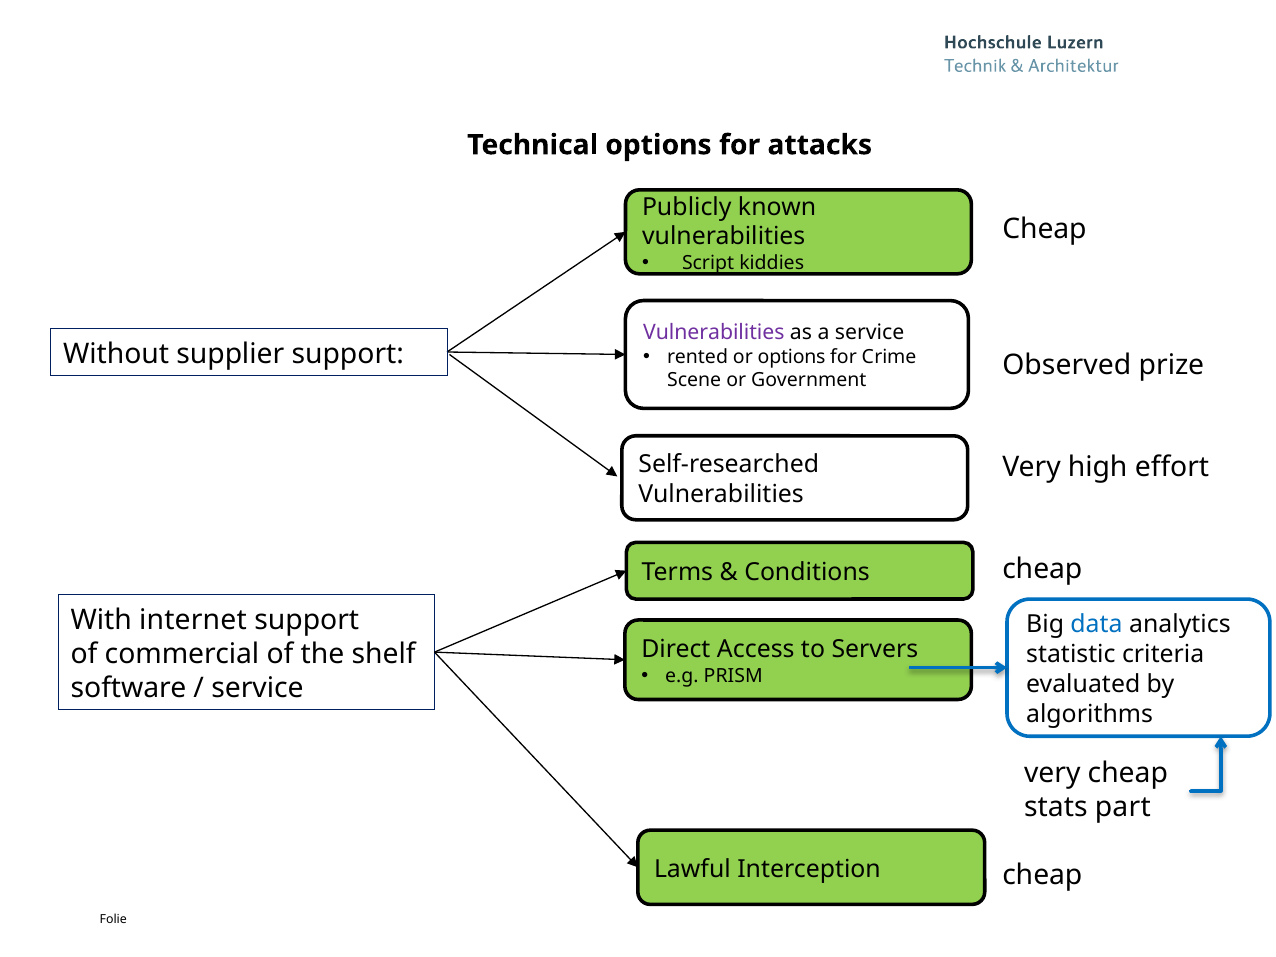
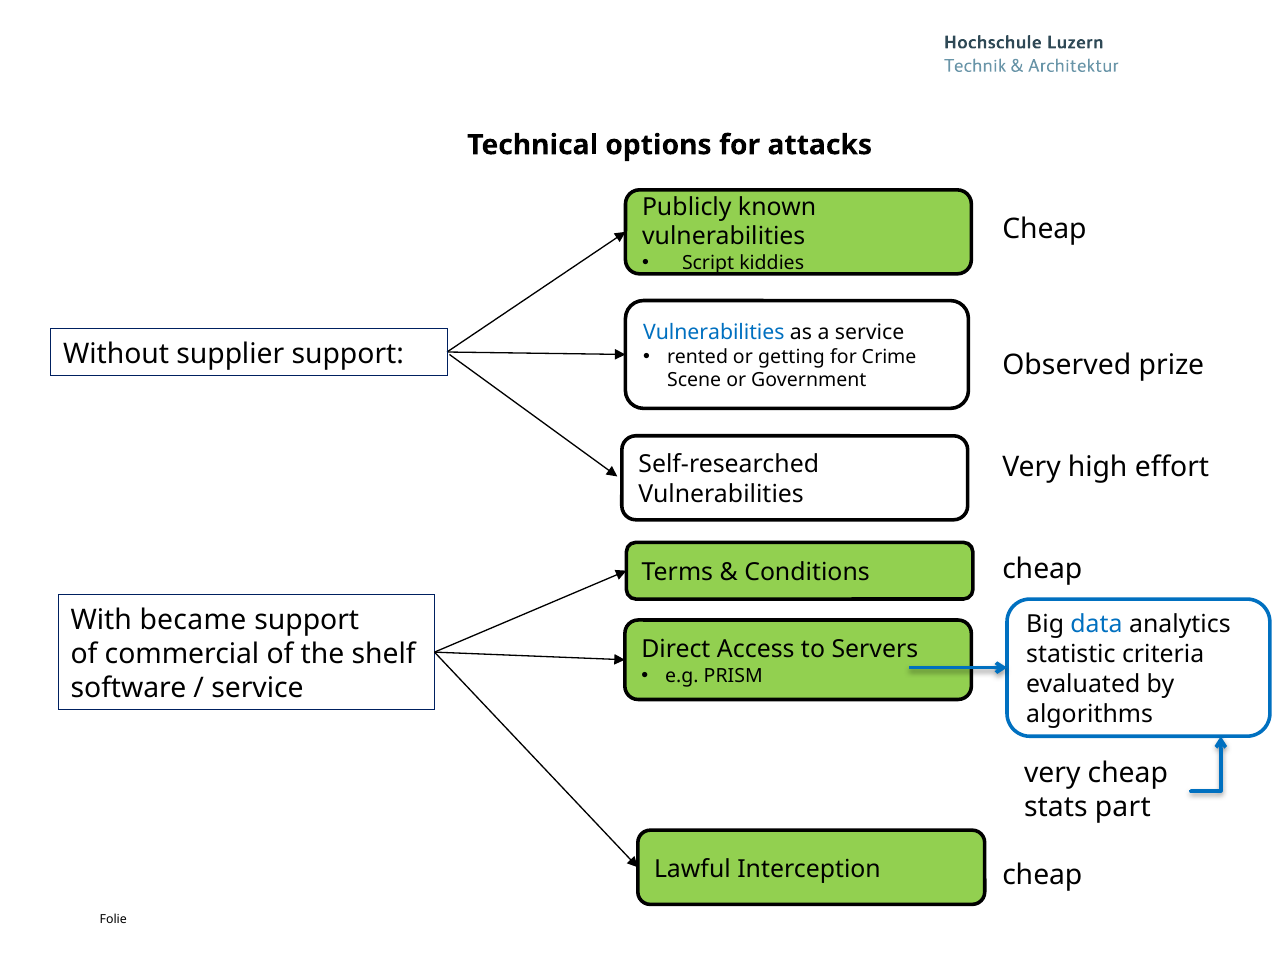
Vulnerabilities colour: purple -> blue (714, 332)
or options: options -> getting (791, 357)
internet: internet -> became (193, 620)
